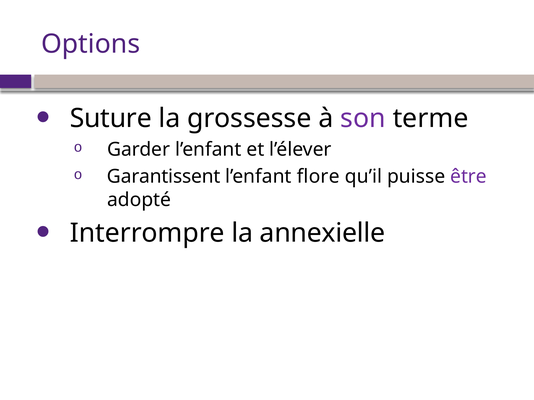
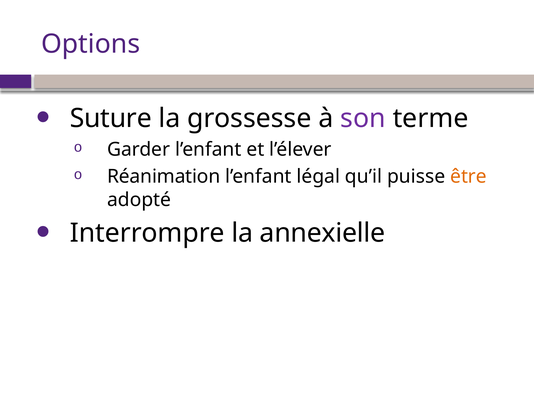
Garantissent: Garantissent -> Réanimation (164, 177)
flore: flore -> légal (318, 177)
être colour: purple -> orange (468, 177)
